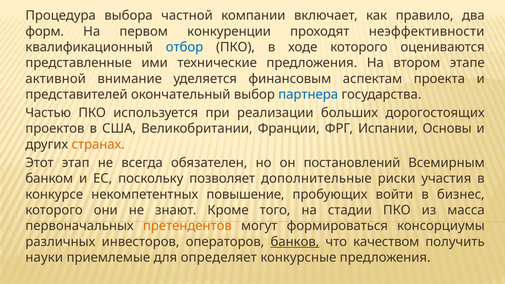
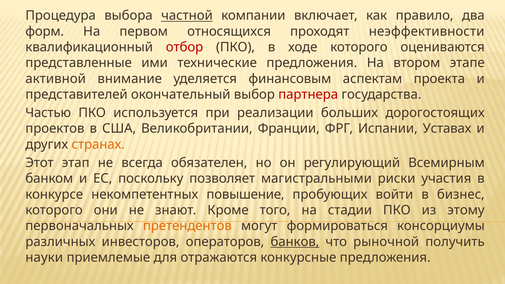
частной underline: none -> present (187, 16)
конкуренции: конкуренции -> относящихся (229, 31)
отбор colour: blue -> red (184, 47)
партнера colour: blue -> red (308, 95)
Основы: Основы -> Уставах (447, 129)
постановлений: постановлений -> регулирующий (352, 163)
дополнительные: дополнительные -> магистральными (316, 179)
масса: масса -> этому (466, 210)
качеством: качеством -> рыночной (386, 242)
определяет: определяет -> отражаются (219, 258)
